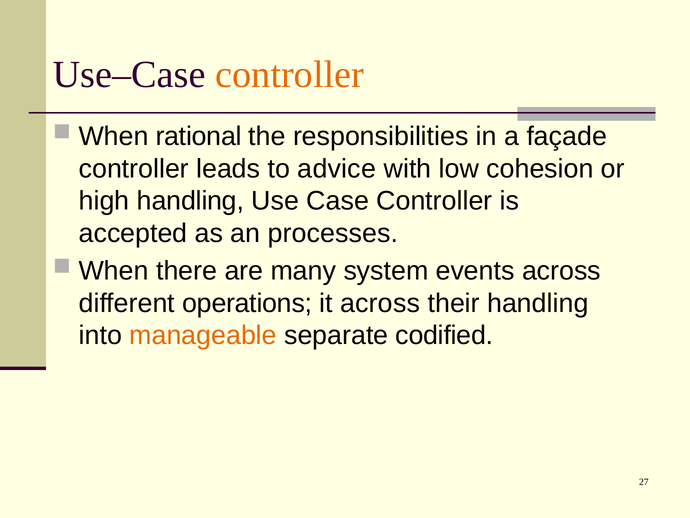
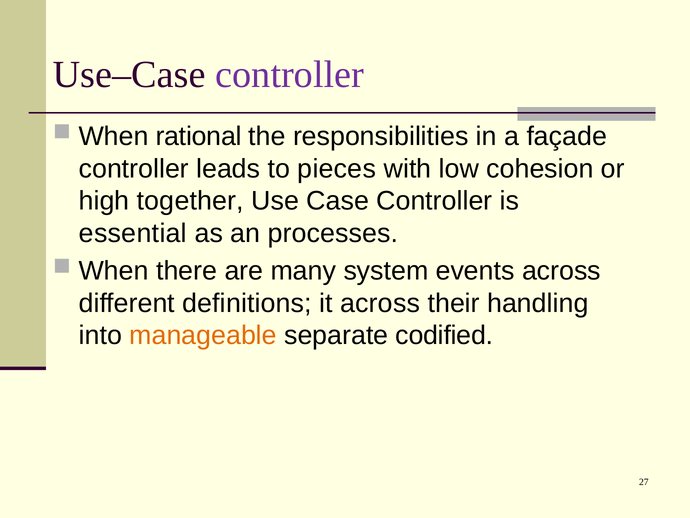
controller colour: orange -> purple (290, 75)
advice: advice -> pieces (337, 169)
high handling: handling -> together (190, 201)
accepted: accepted -> essential (133, 233)
operations: operations -> definitions (247, 303)
